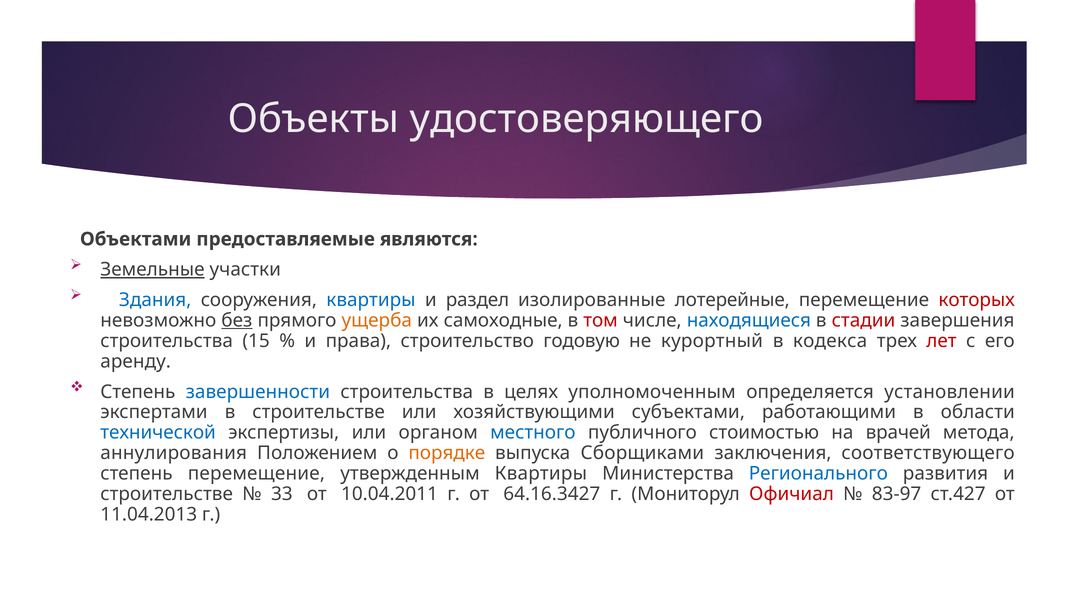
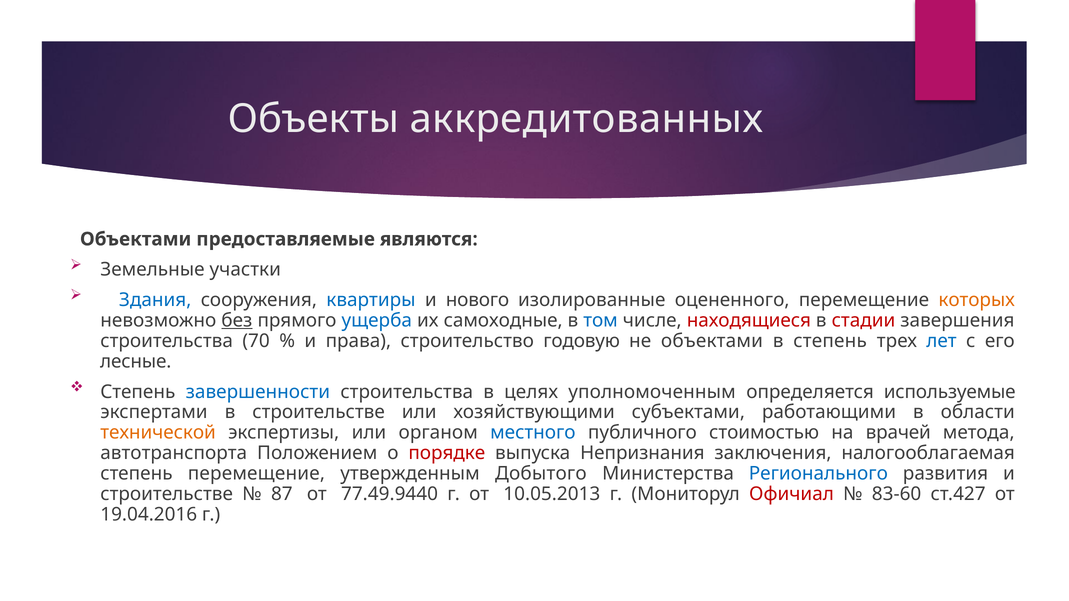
удостоверяющего: удостоверяющего -> аккредитованных (586, 119)
Земельные underline: present -> none (152, 270)
раздел: раздел -> нового (477, 300)
лотерейные: лотерейные -> оцененного (732, 300)
которых colour: red -> orange (977, 300)
ущерба colour: orange -> blue (377, 321)
том colour: red -> blue (601, 321)
находящиеся colour: blue -> red (749, 321)
15: 15 -> 70 (256, 341)
не курортный: курортный -> объектами (712, 341)
в кодекса: кодекса -> степень (830, 341)
лет colour: red -> blue (941, 341)
аренду: аренду -> лесные (136, 362)
установлении: установлении -> используемые (950, 392)
технической colour: blue -> orange (158, 433)
аннулирования: аннулирования -> автотранспорта (174, 453)
порядке colour: orange -> red (447, 453)
Сборщиками: Сборщиками -> Непризнания (642, 453)
соответствующего: соответствующего -> налогооблагаемая (928, 453)
утвержденным Квартиры: Квартиры -> Добытого (541, 474)
33: 33 -> 87 (282, 494)
10.04.2011: 10.04.2011 -> 77.49.9440 (390, 494)
64.16.3427: 64.16.3427 -> 10.05.2013 (552, 494)
83-97: 83-97 -> 83-60 (897, 494)
11.04.2013: 11.04.2013 -> 19.04.2016 (149, 515)
